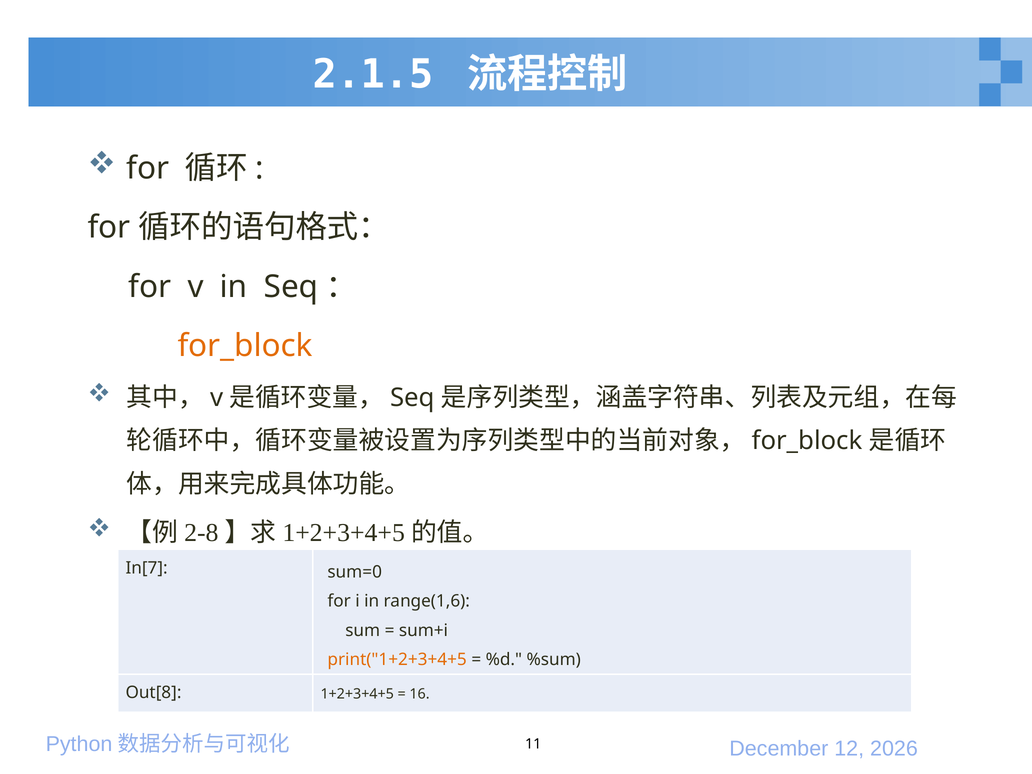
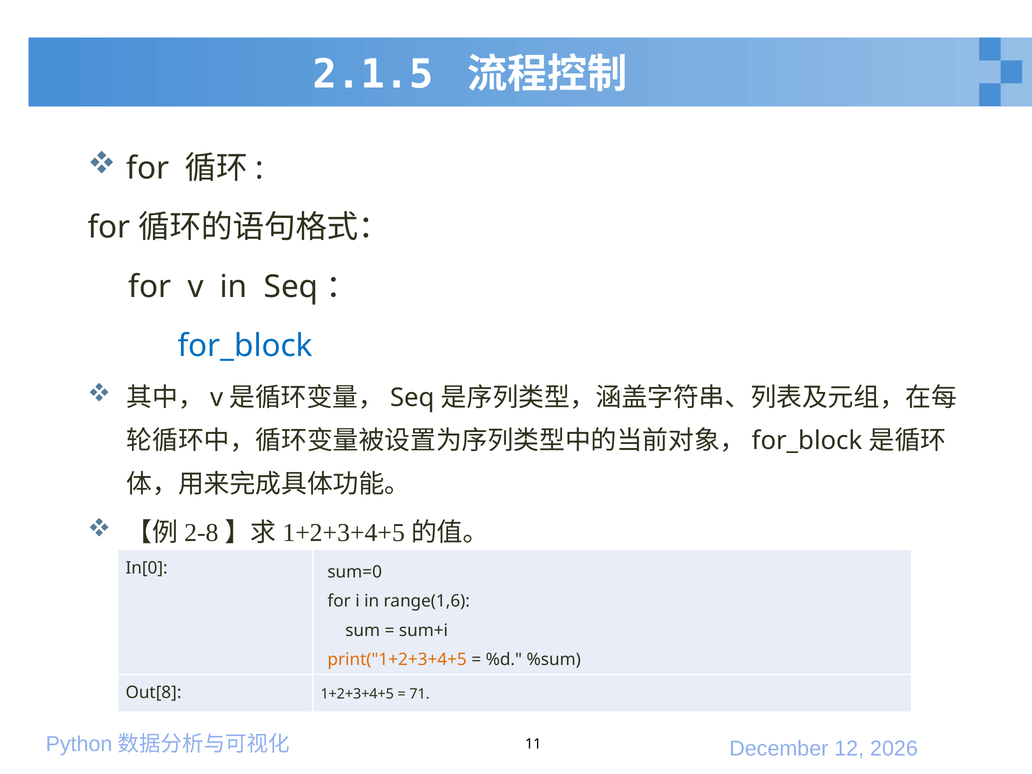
for_block colour: orange -> blue (245, 346)
In[7: In[7 -> In[0 (147, 568)
16: 16 -> 71 (420, 694)
